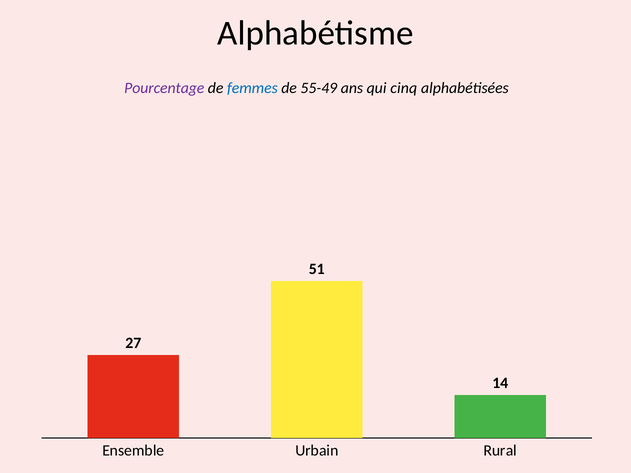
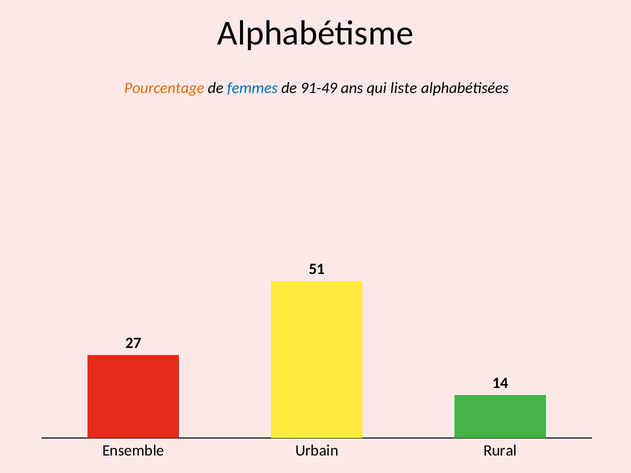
Pourcentage colour: purple -> orange (164, 88)
55-49: 55-49 -> 91-49 (319, 88)
cinq: cinq -> liste (404, 88)
